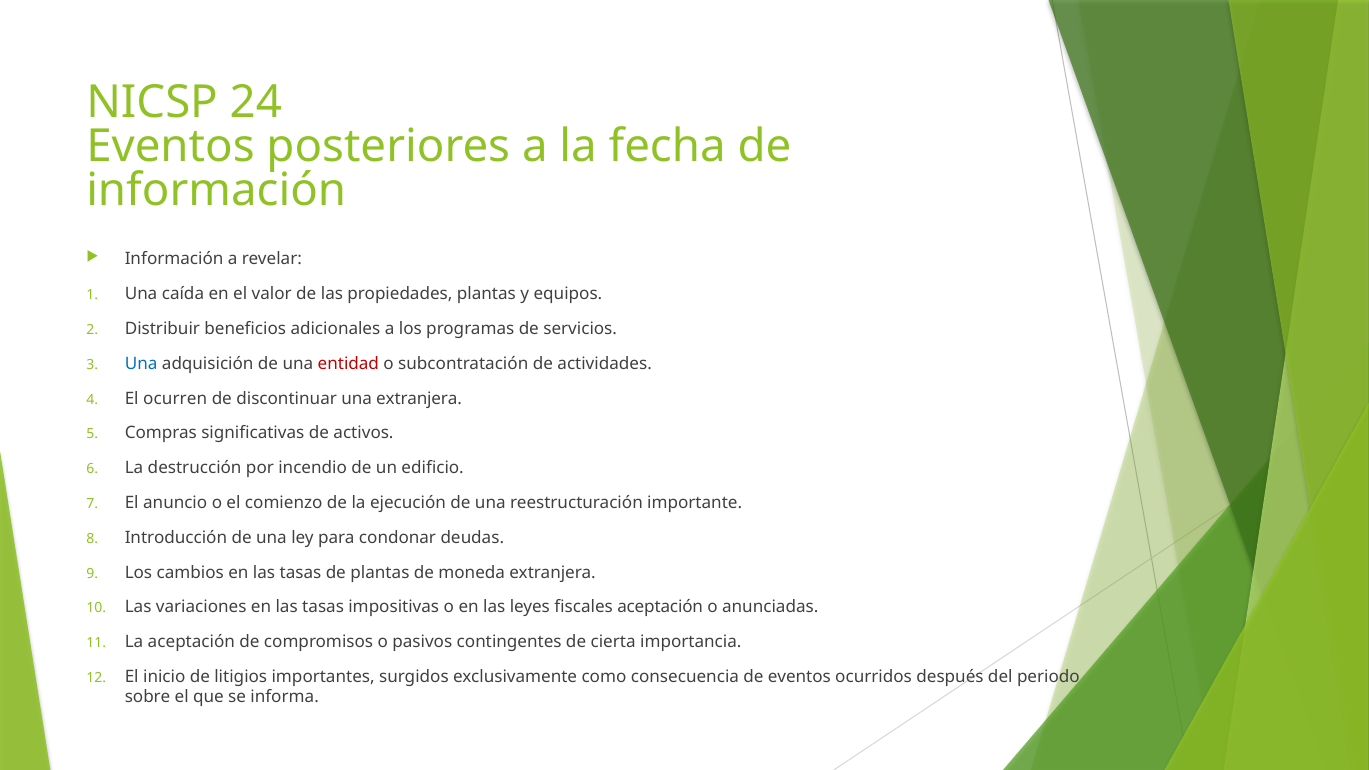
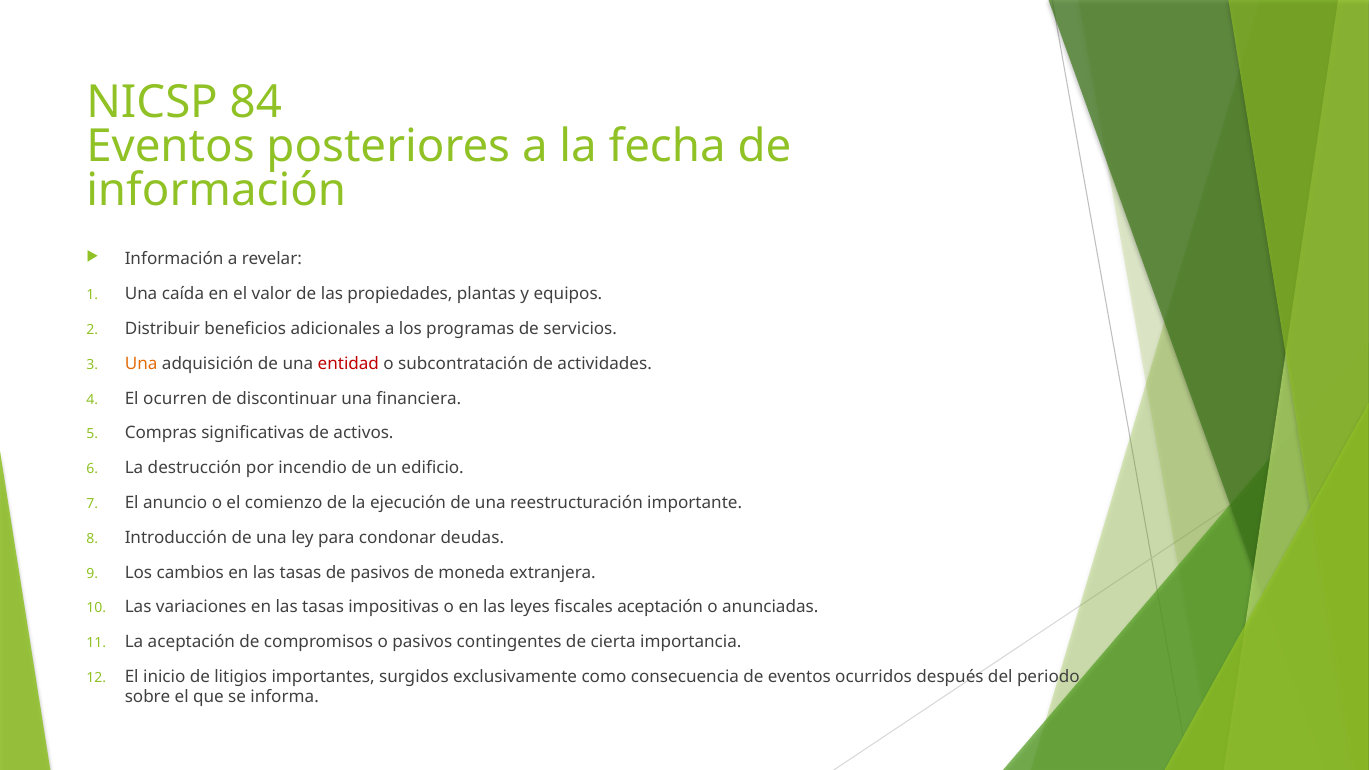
24: 24 -> 84 (256, 102)
Una colour: blue -> orange (141, 364)
una extranjera: extranjera -> financiera (419, 398)
de plantas: plantas -> pasivos (380, 572)
